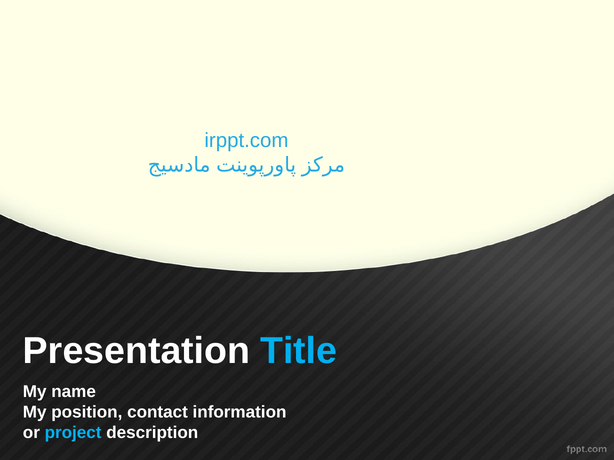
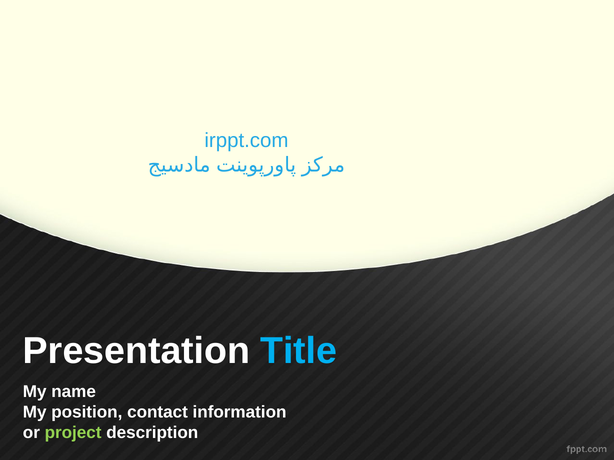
project colour: light blue -> light green (73, 433)
